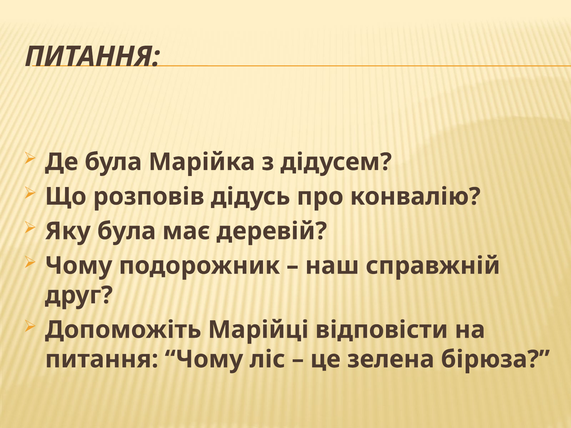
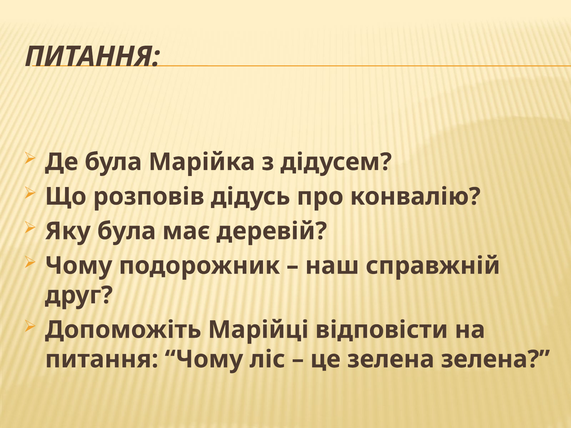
зелена бірюза: бірюза -> зелена (495, 359)
